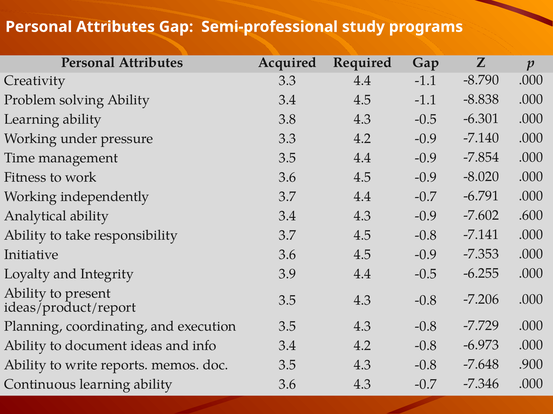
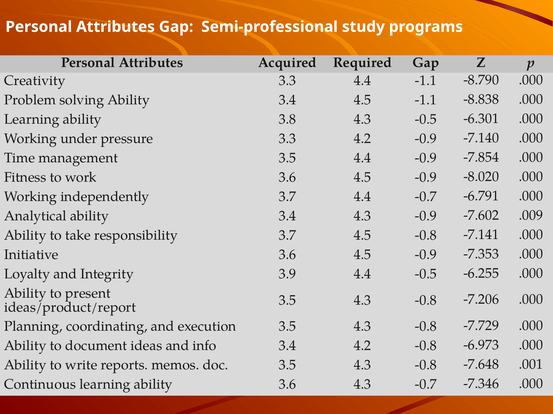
.600: .600 -> .009 (531, 216)
.900: .900 -> .001 (531, 365)
